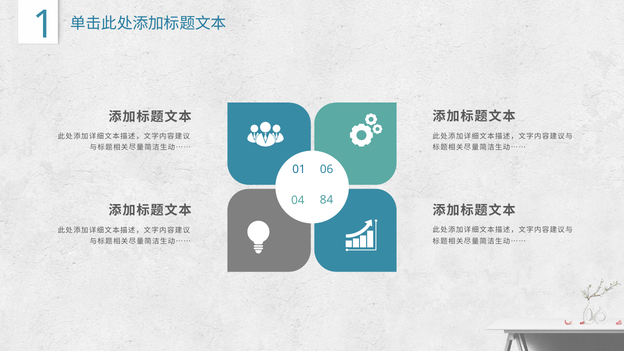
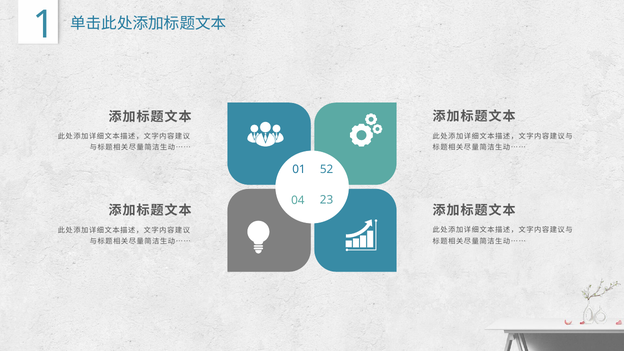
06: 06 -> 52 (327, 169)
84: 84 -> 23 (327, 200)
